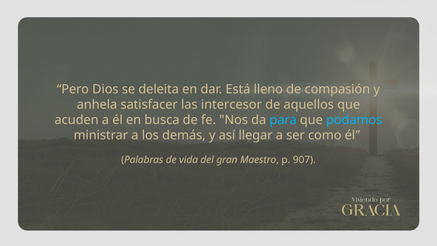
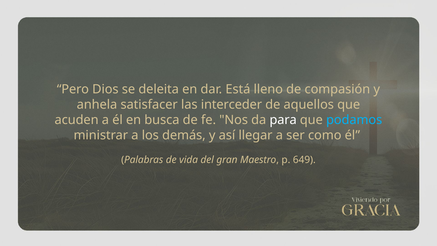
intercesor: intercesor -> interceder (231, 105)
para colour: light blue -> white (283, 120)
907: 907 -> 649 (304, 160)
